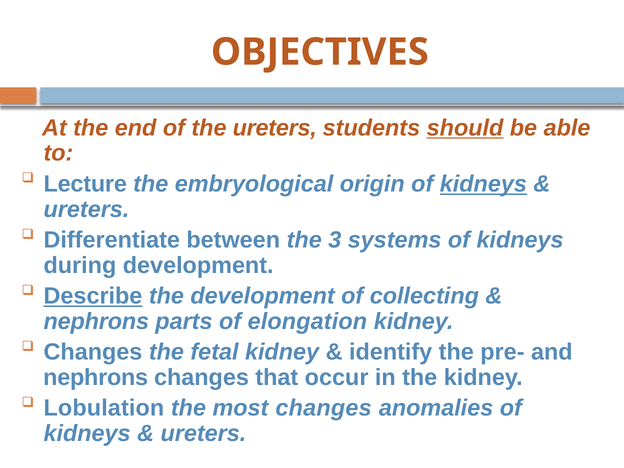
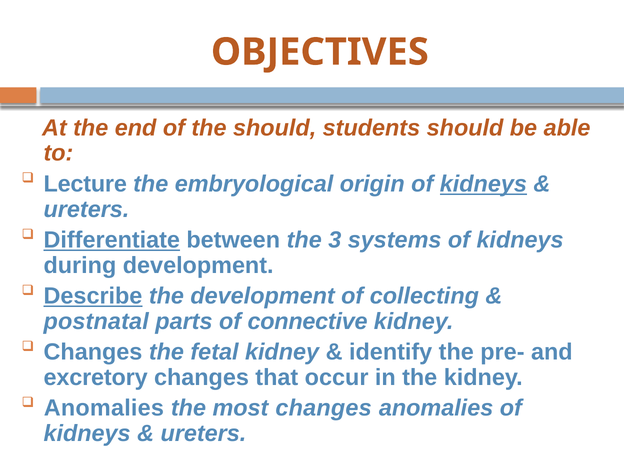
the ureters: ureters -> should (275, 128)
should underline: present -> none (465, 128)
Differentiate underline: none -> present (112, 240)
nephrons: nephrons -> postnatal (96, 321)
elongation: elongation -> connective (308, 321)
nephrons: nephrons -> excretory (96, 378)
Lobulation: Lobulation -> Anomalies (104, 408)
